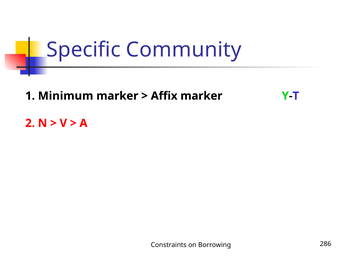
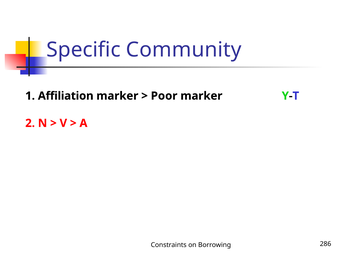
Minimum: Minimum -> Affiliation (66, 96)
Affix: Affix -> Poor (164, 96)
